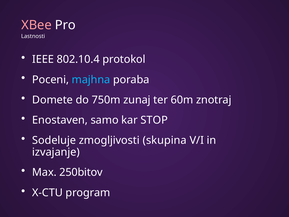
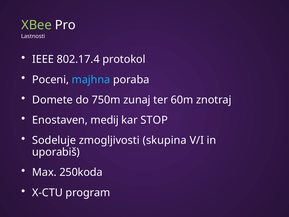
XBee colour: pink -> light green (36, 25)
802.10.4: 802.10.4 -> 802.17.4 (78, 59)
samo: samo -> medij (105, 120)
izvajanje: izvajanje -> uporabiš (56, 152)
250bitov: 250bitov -> 250koda (81, 172)
